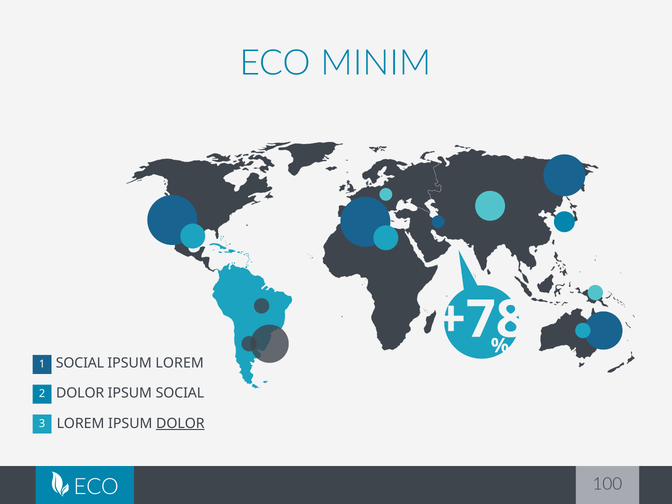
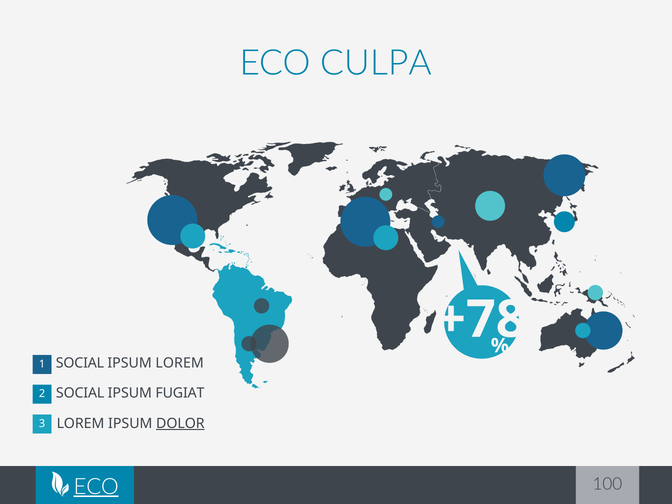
MINIM: MINIM -> CULPA (376, 63)
DOLOR: DOLOR -> SOCIAL (80, 393)
IPSUM SOCIAL: SOCIAL -> FUGIAT (180, 393)
ECO underline: none -> present (96, 487)
